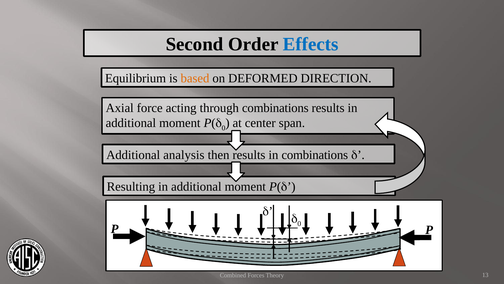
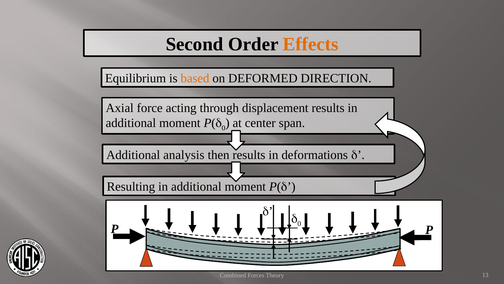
Effects colour: blue -> orange (311, 44)
through combinations: combinations -> displacement (275, 108)
in combinations: combinations -> deformations (315, 155)
